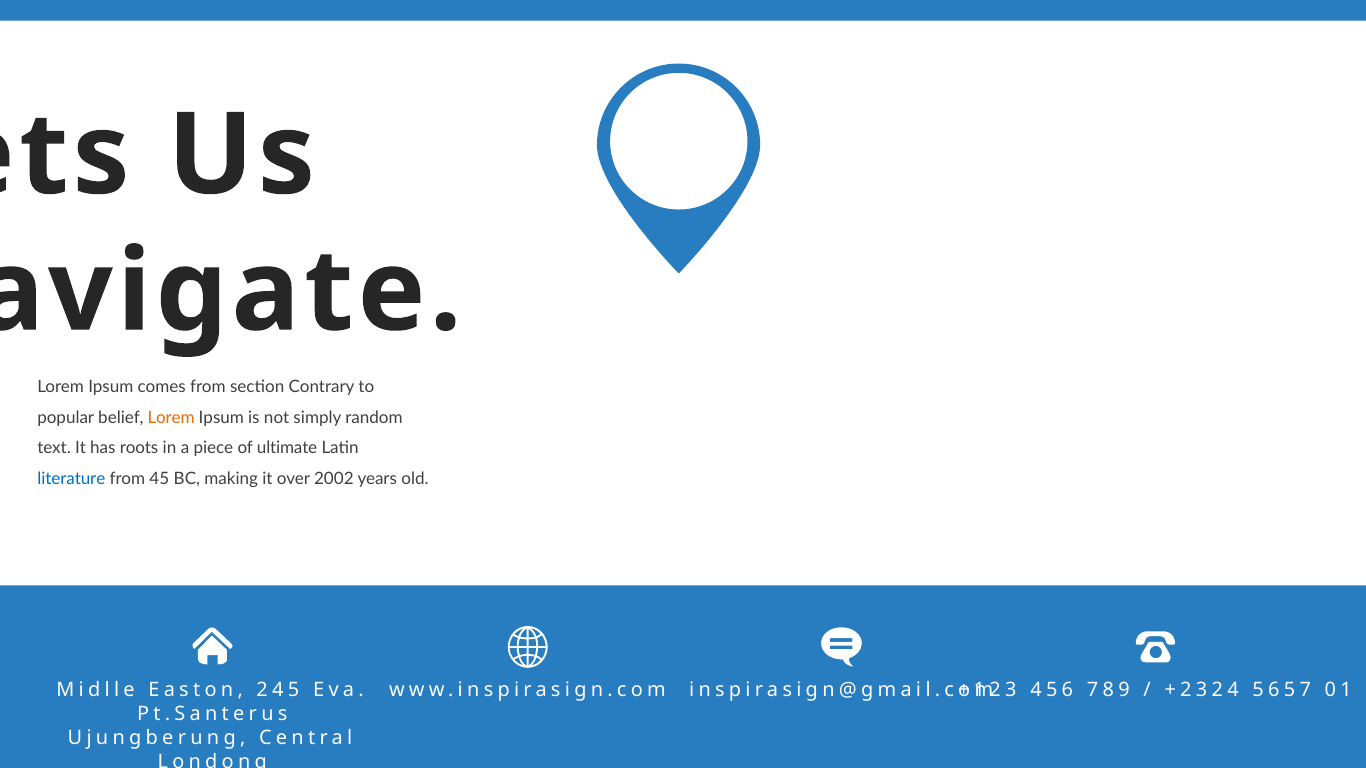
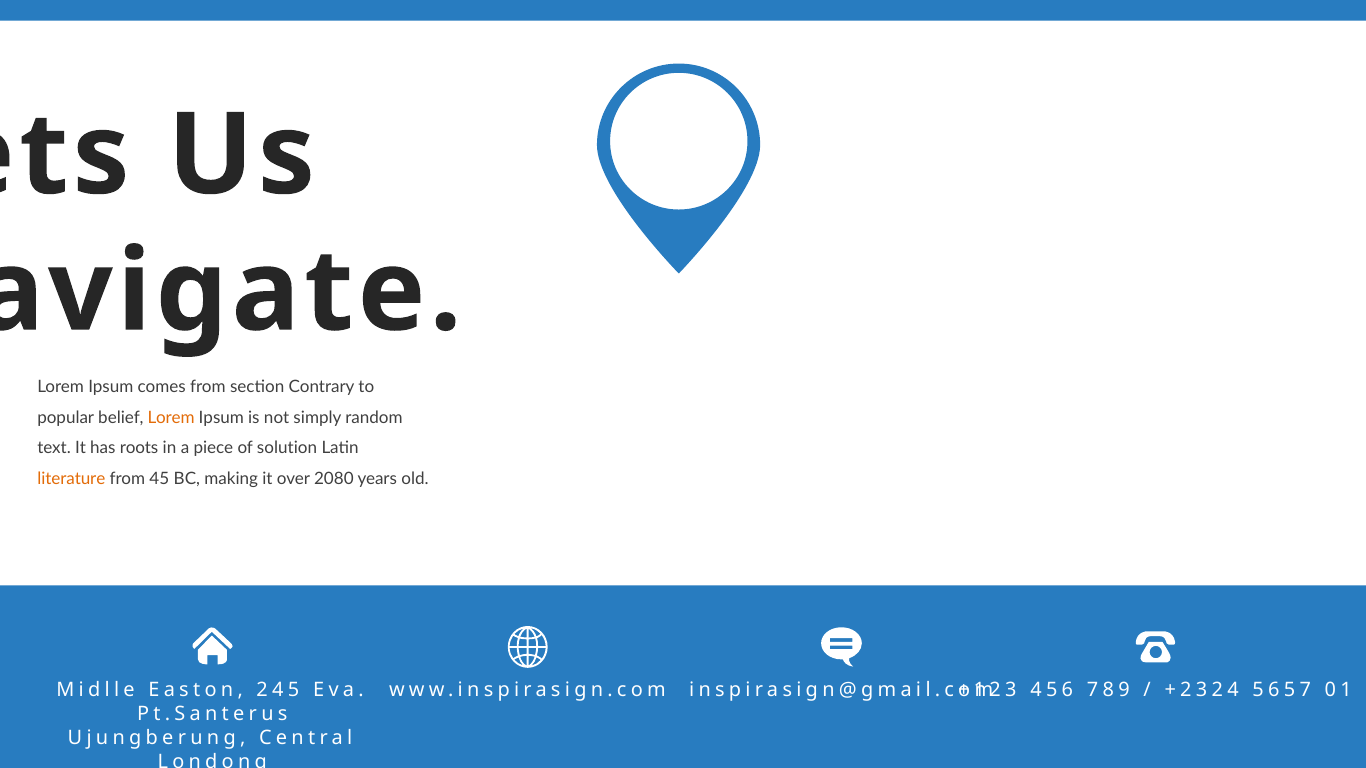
ultimate: ultimate -> solution (287, 448)
literature colour: blue -> orange (71, 479)
2002: 2002 -> 2080 (334, 479)
